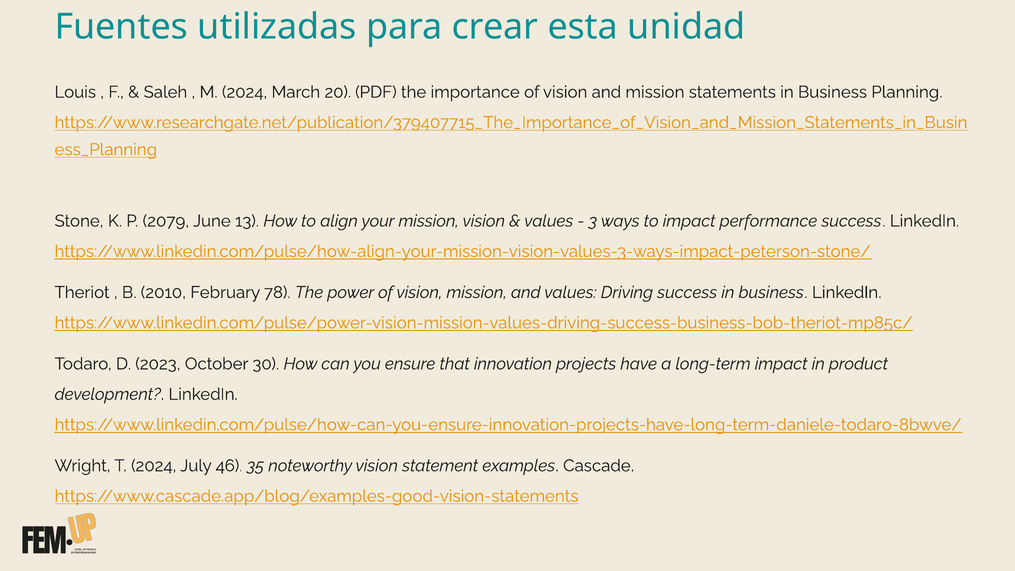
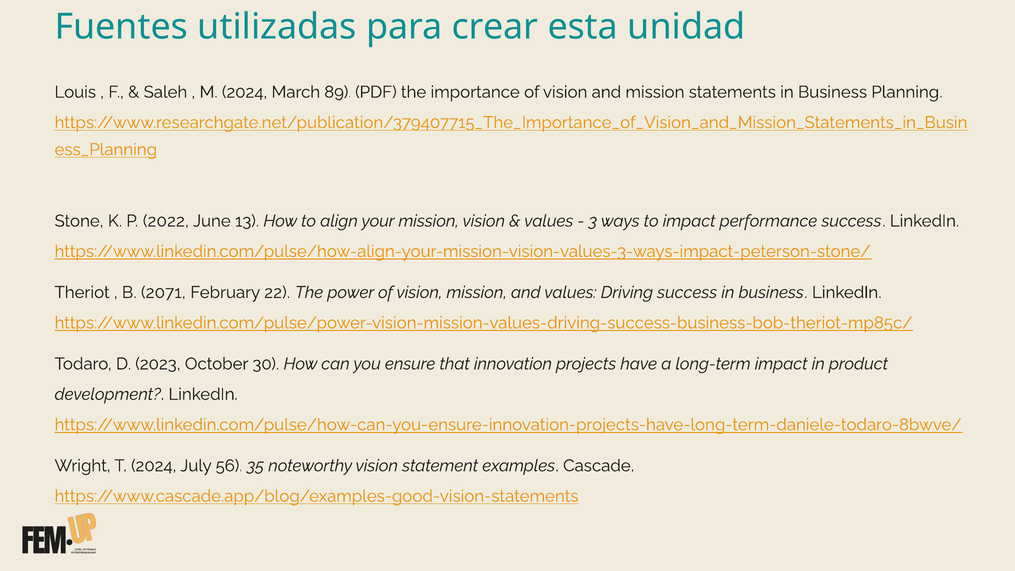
20: 20 -> 89 (338, 92)
2079: 2079 -> 2022 (166, 221)
2010: 2010 -> 2071 (163, 292)
78: 78 -> 22 (277, 292)
46: 46 -> 56 (229, 466)
